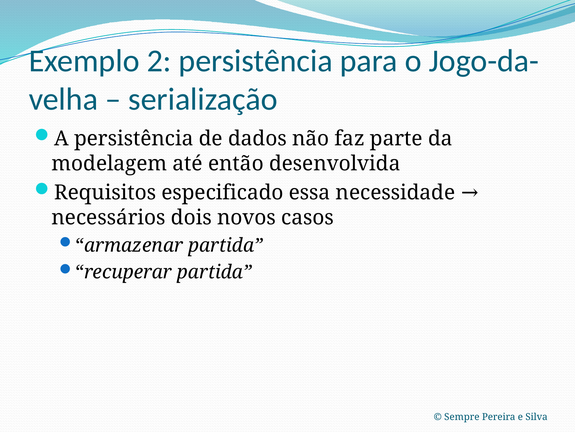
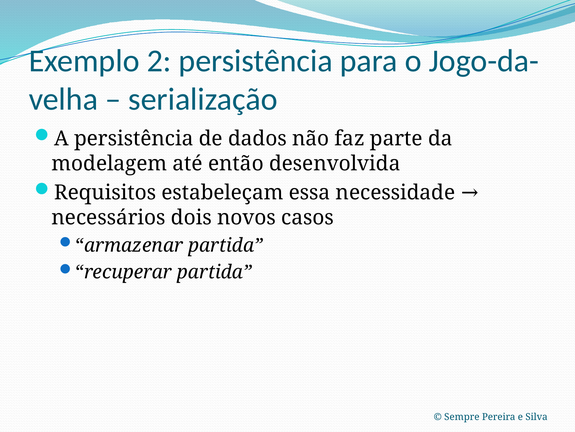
especificado: especificado -> estabeleçam (222, 192)
